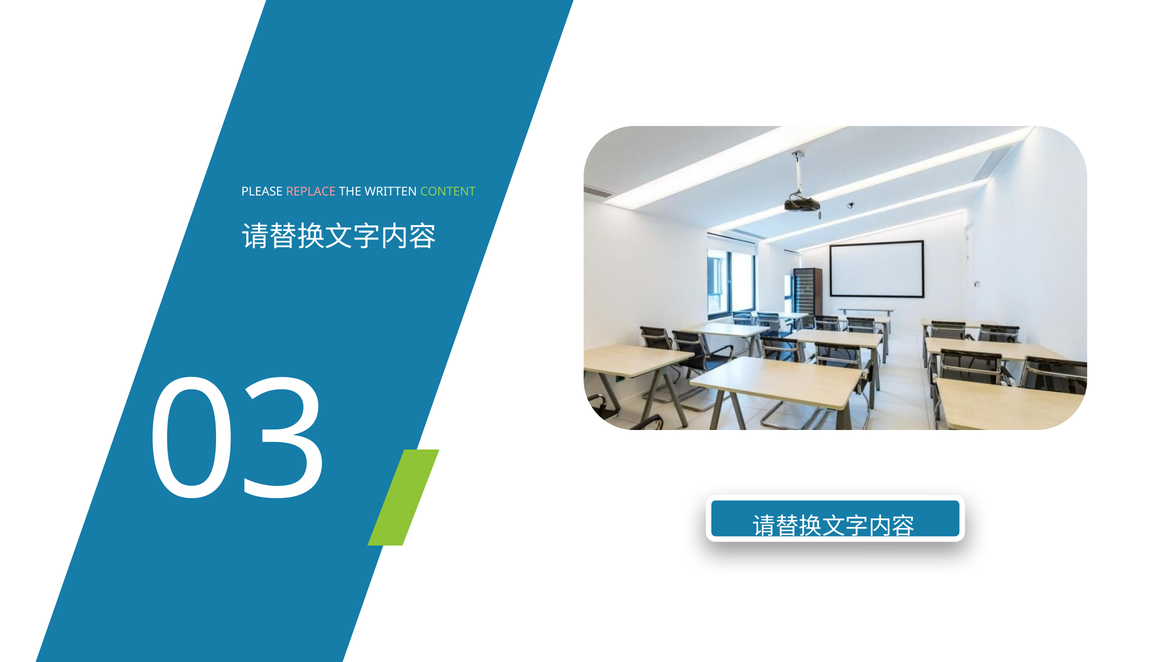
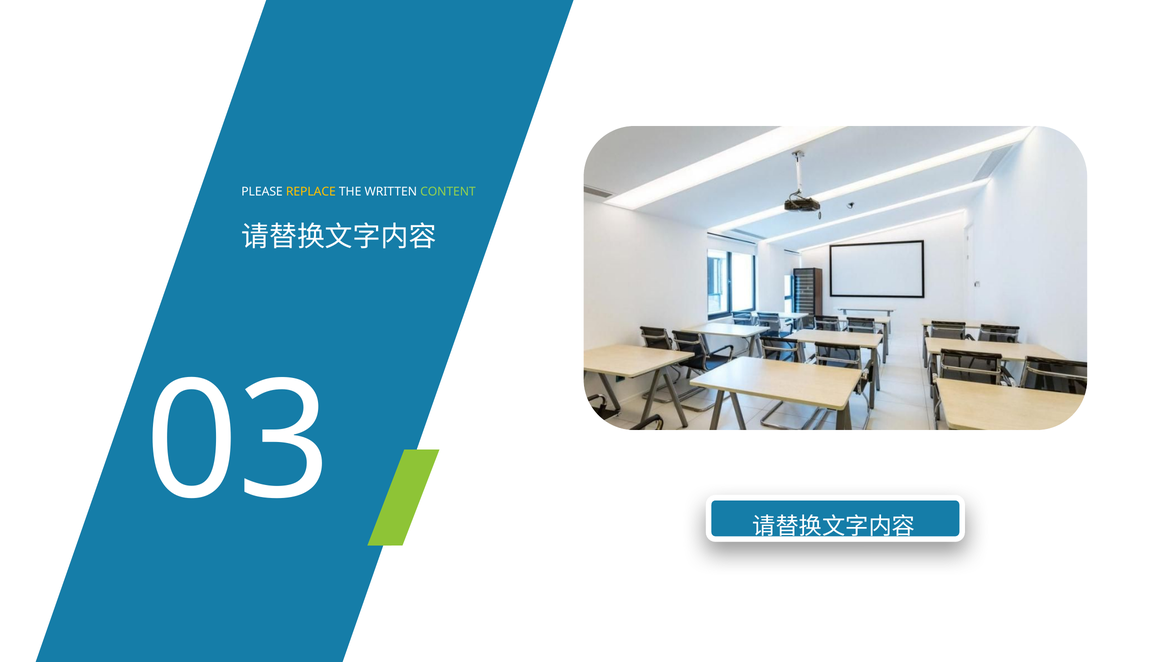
REPLACE colour: pink -> yellow (311, 192)
